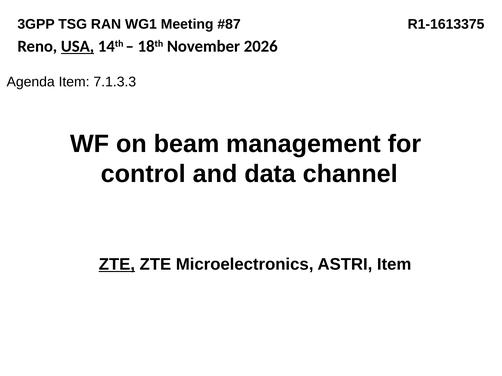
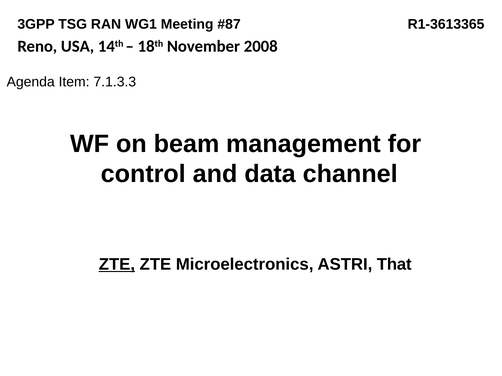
R1-1613375: R1-1613375 -> R1-3613365 (446, 24)
USA underline: present -> none (77, 46)
2026: 2026 -> 2008 (261, 46)
ASTRI Item: Item -> That (394, 265)
